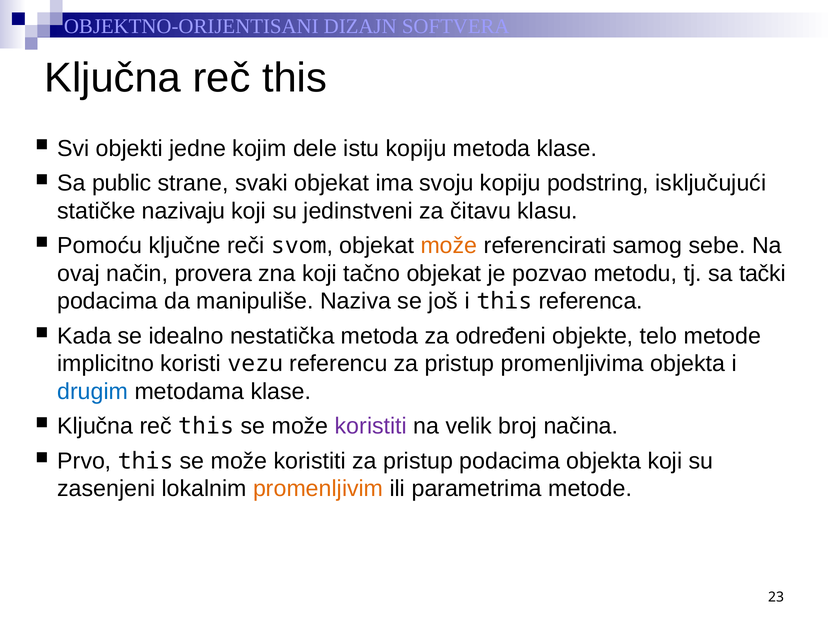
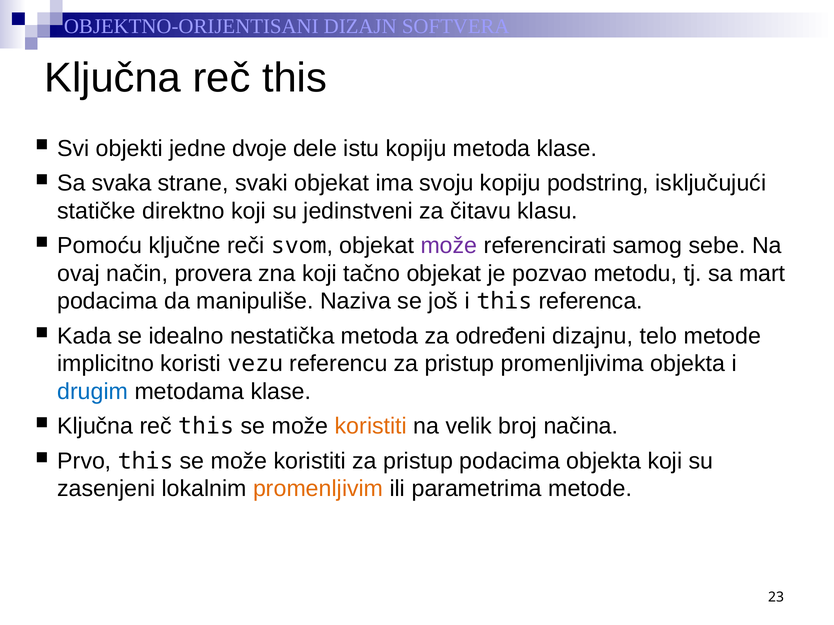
kojim: kojim -> dvoje (260, 149)
public: public -> svaka (122, 183)
nazivaju: nazivaju -> direktno (184, 211)
može colour: orange -> purple (449, 246)
tački: tački -> mart (762, 274)
objekte: objekte -> dizajnu (593, 336)
koristiti colour: purple -> orange (371, 427)
